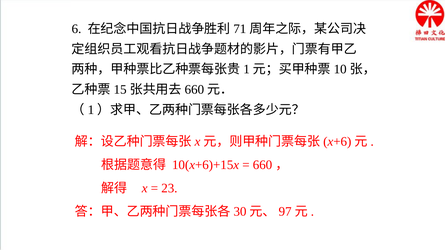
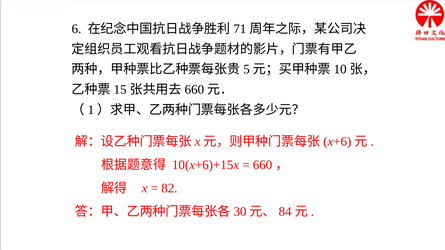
1: 1 -> 5 (246, 69)
23: 23 -> 82 (169, 188)
97: 97 -> 84 (285, 212)
